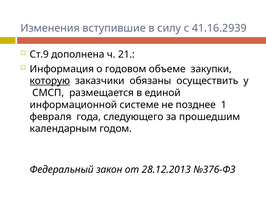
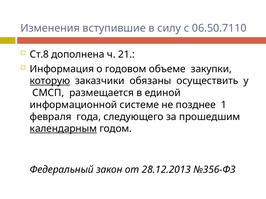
41.16.2939: 41.16.2939 -> 06.50.7110 (219, 28)
Ст.9: Ст.9 -> Ст.8 (39, 55)
календарным underline: none -> present (63, 129)
№376-ФЗ: №376-ФЗ -> №356-ФЗ (214, 170)
